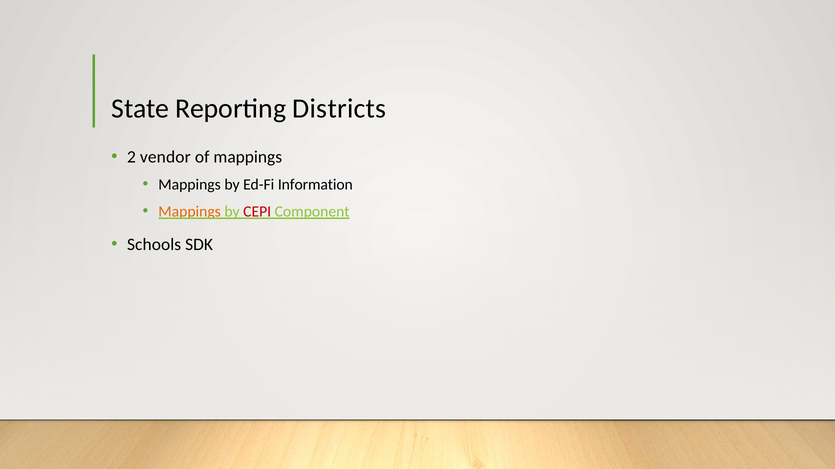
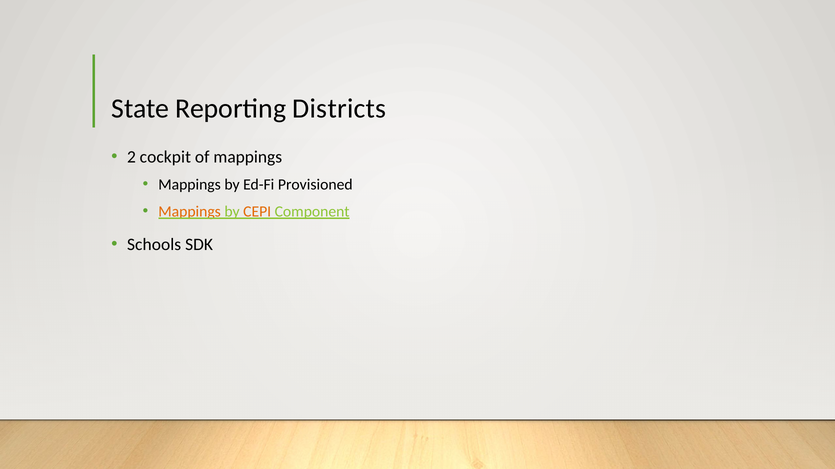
vendor: vendor -> cockpit (165, 157)
Information: Information -> Provisioned (315, 185)
CEPI colour: red -> orange (257, 212)
